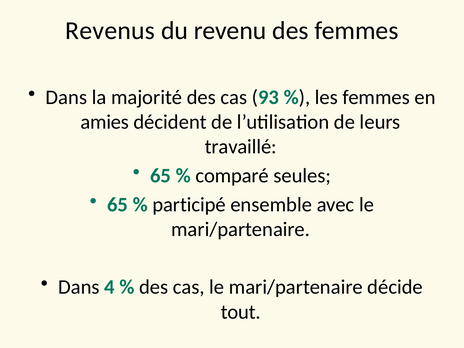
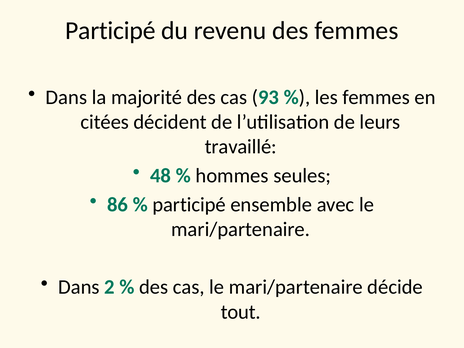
Revenus: Revenus -> Participé (110, 31)
amies: amies -> citées (105, 122)
65: 65 -> 48 (161, 176)
comparé: comparé -> hommes (232, 176)
65: 65 -> 86 (118, 205)
4: 4 -> 2 (110, 287)
